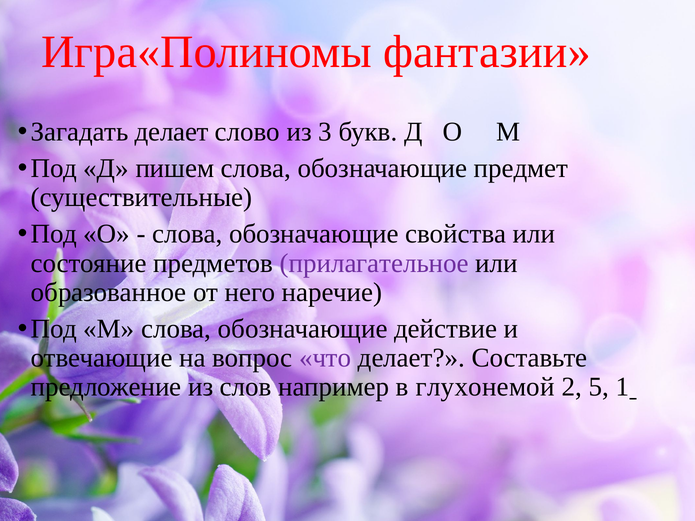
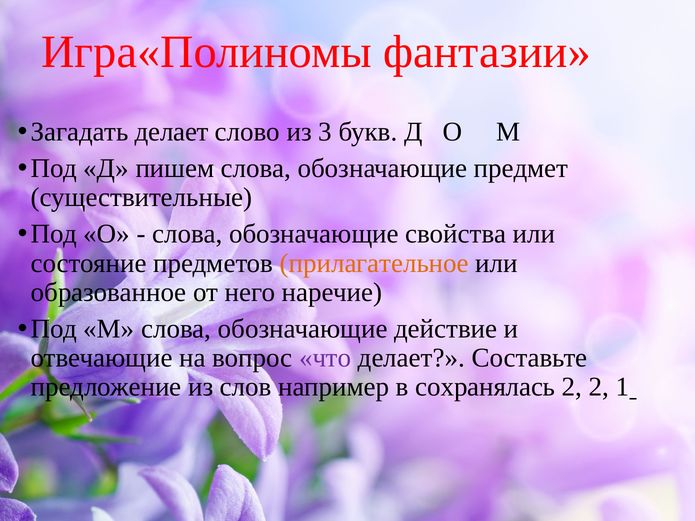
прилагательное colour: purple -> orange (374, 263)
глухонемой: глухонемой -> сохранялась (485, 387)
2 5: 5 -> 2 (599, 387)
